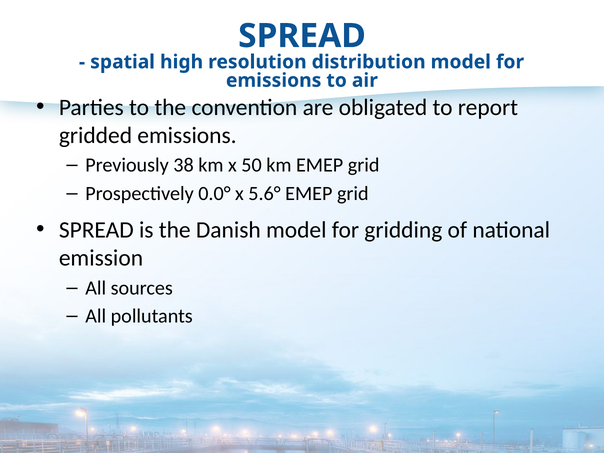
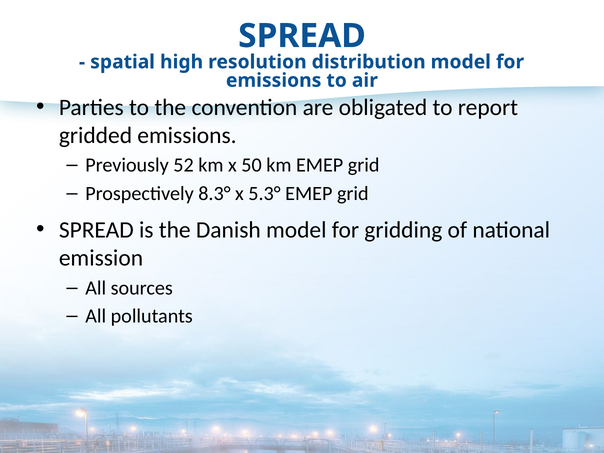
38: 38 -> 52 (184, 165)
0.0°: 0.0° -> 8.3° (214, 194)
5.6°: 5.6° -> 5.3° (264, 194)
